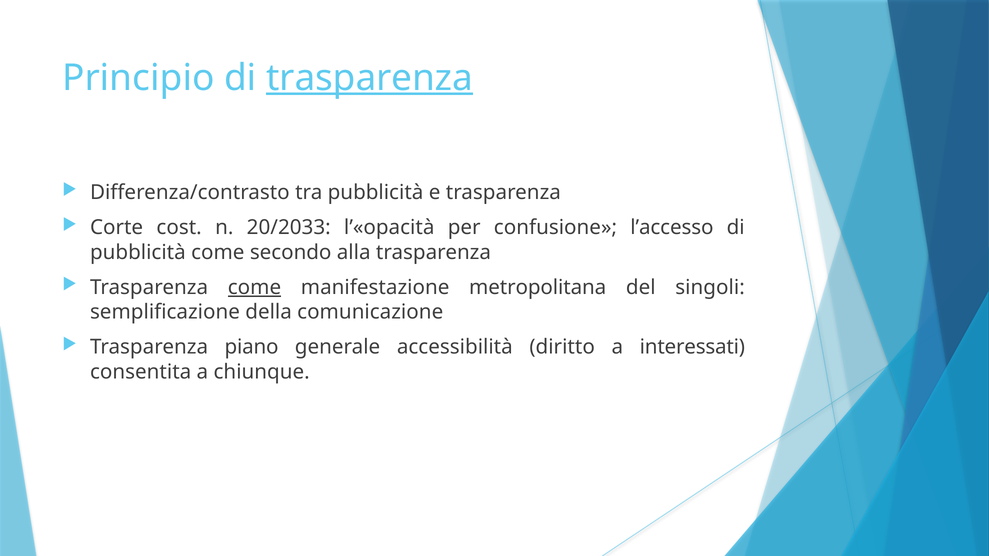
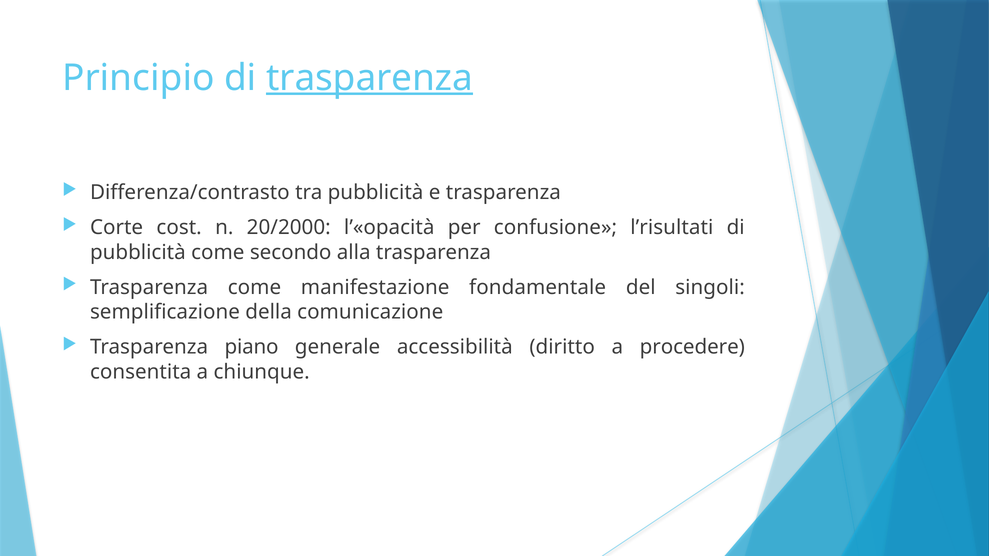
20/2033: 20/2033 -> 20/2000 (289, 228)
l’accesso: l’accesso -> l’risultati (672, 228)
come underline: present -> none (254, 288)
metropolitana: metropolitana -> fondamentale (538, 288)
interessati: interessati -> procedere (692, 347)
